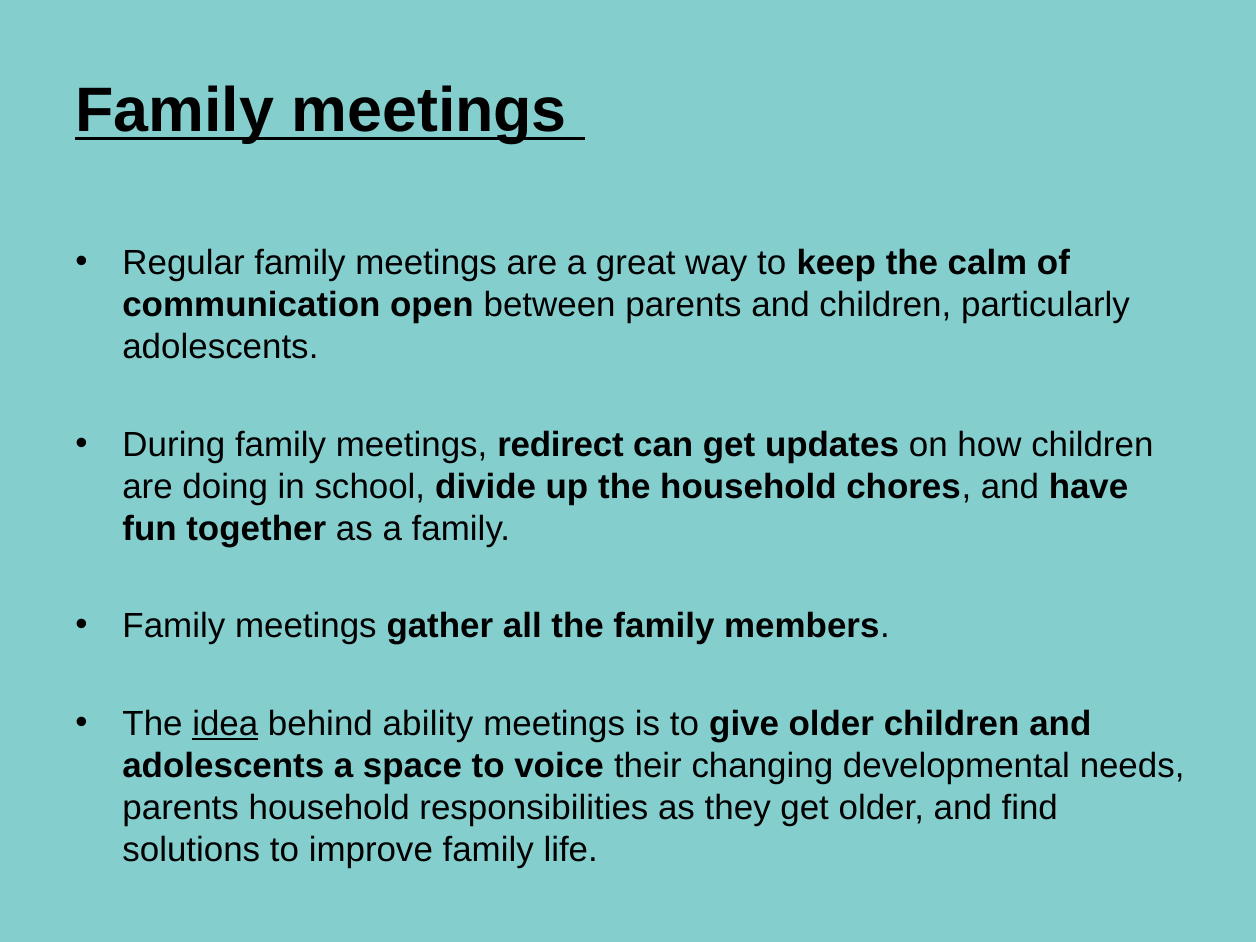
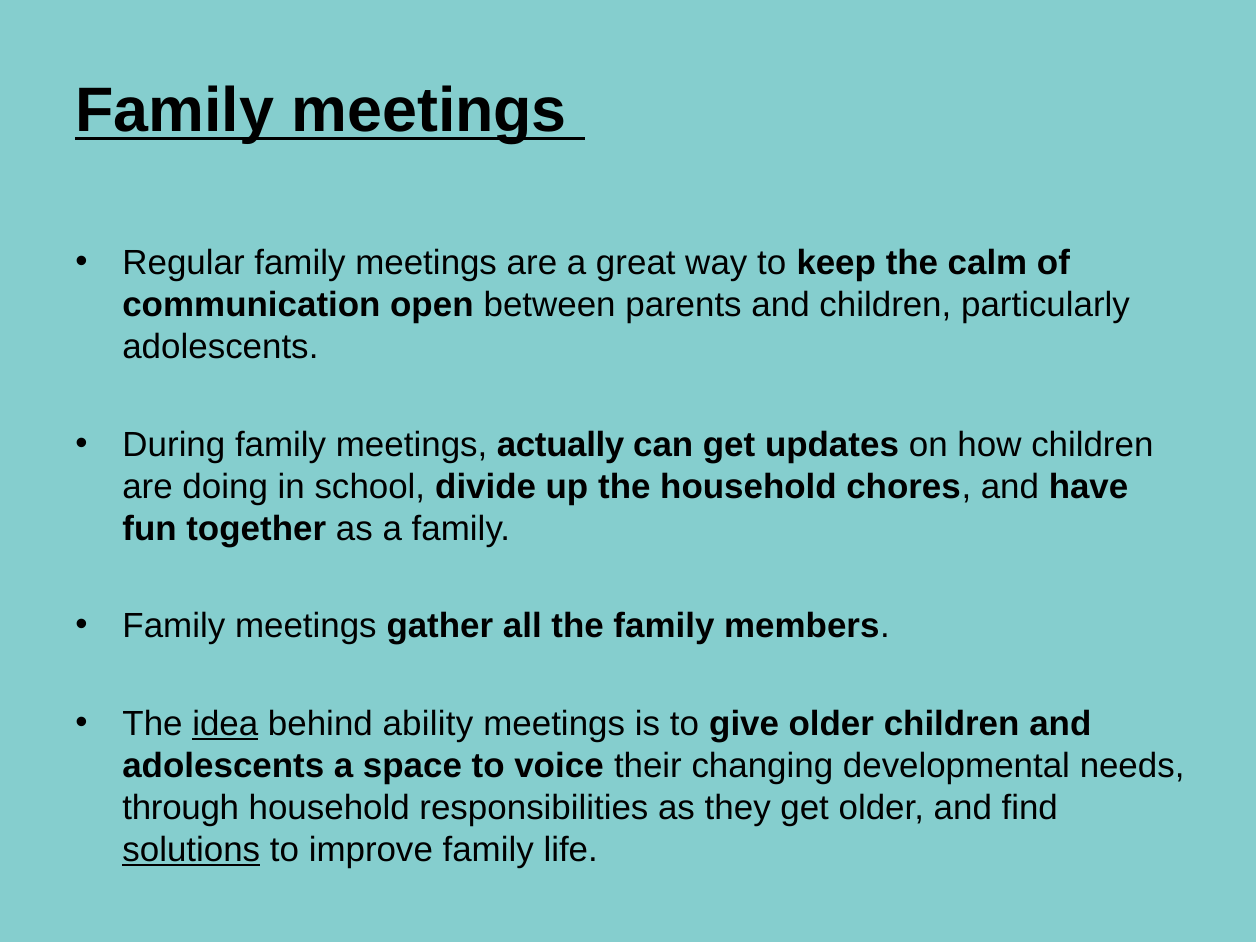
redirect: redirect -> actually (561, 445)
parents: parents -> through (181, 808)
solutions underline: none -> present (191, 850)
